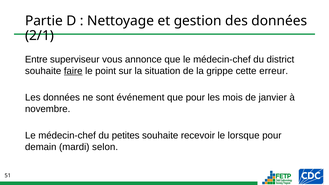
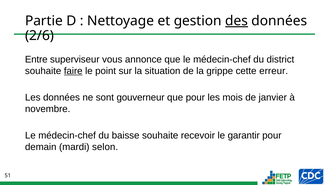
des underline: none -> present (237, 21)
2/1: 2/1 -> 2/6 (40, 36)
événement: événement -> gouverneur (141, 97)
petites: petites -> baisse (126, 135)
lorsque: lorsque -> garantir (244, 135)
